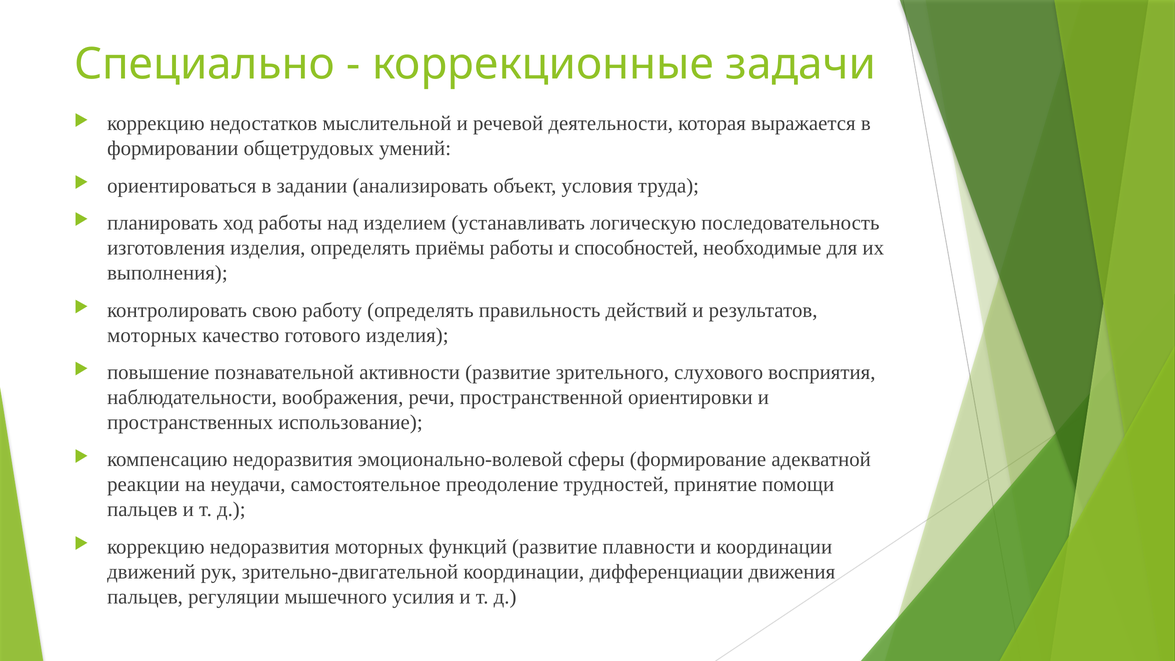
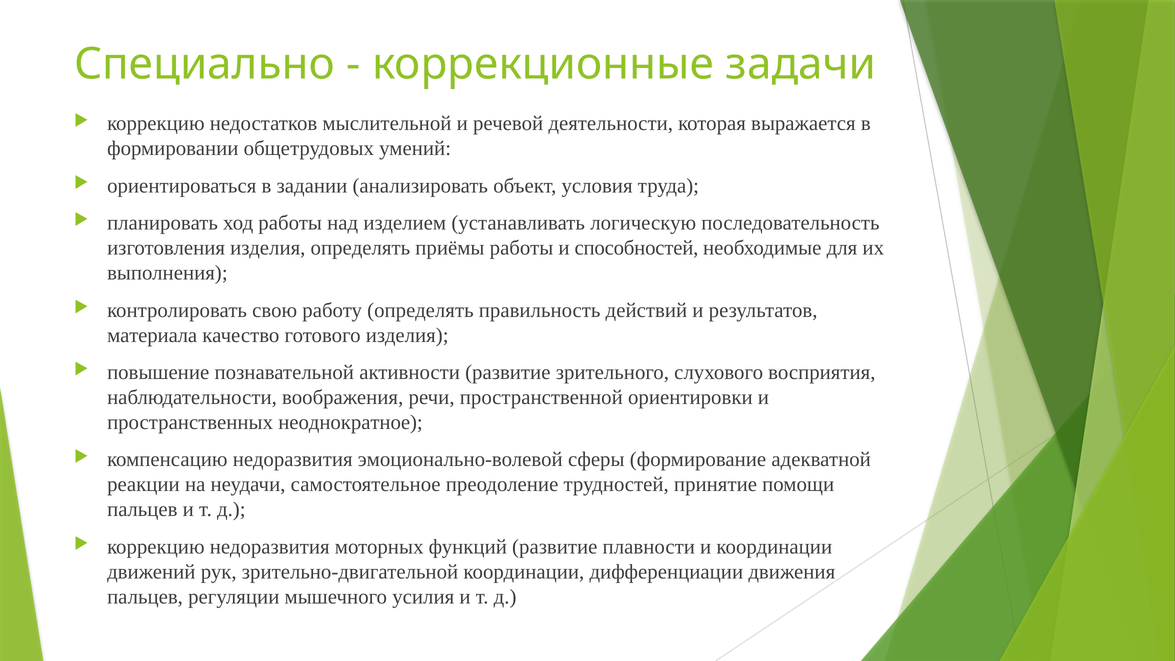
моторных: моторных -> материала (152, 335)
использование: использование -> неоднократное (351, 422)
